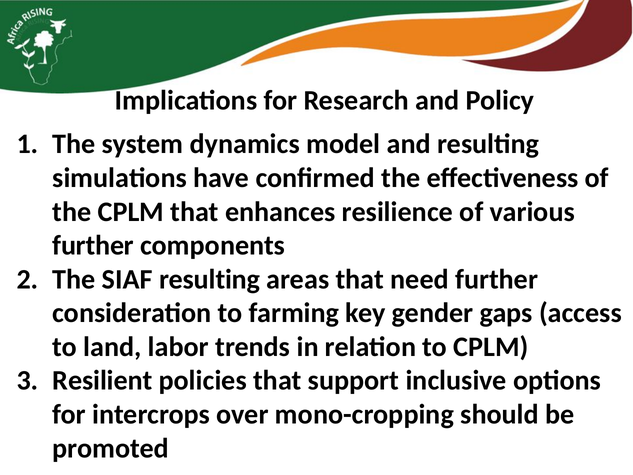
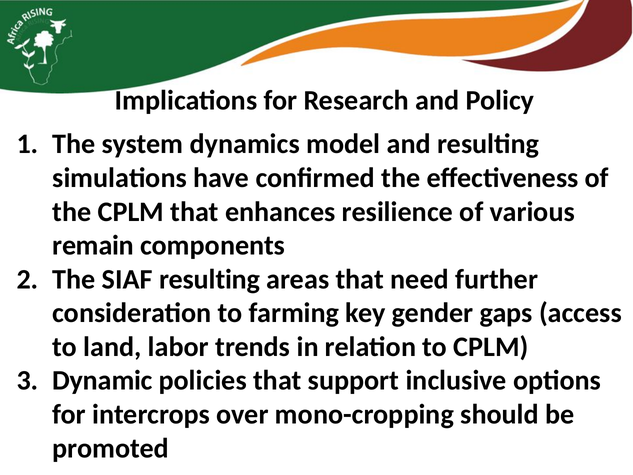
further: further -> remain (93, 245)
Resilient: Resilient -> Dynamic (102, 381)
